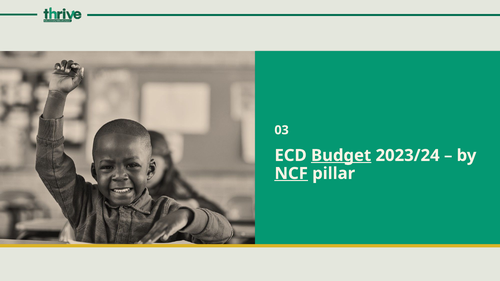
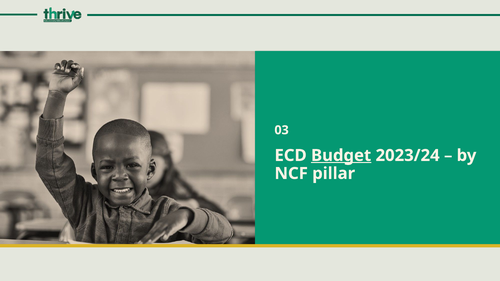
NCF underline: present -> none (291, 174)
